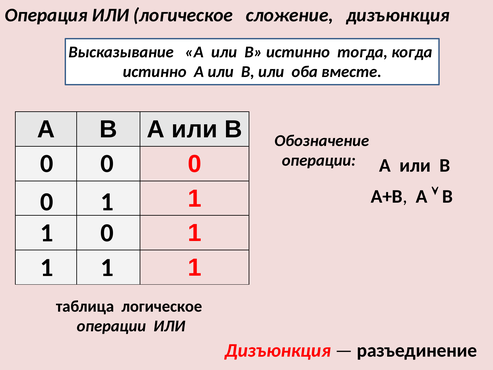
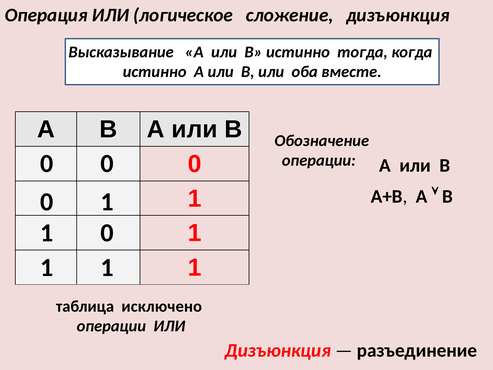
таблица логическое: логическое -> исключено (162, 306)
